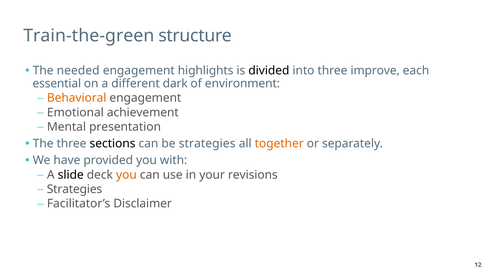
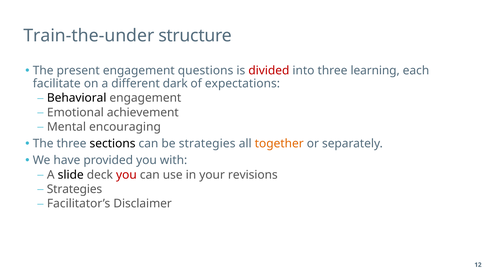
Train-the-green: Train-the-green -> Train-the-under (89, 36)
needed: needed -> present (78, 71)
highlights: highlights -> questions (206, 71)
divided colour: black -> red (269, 71)
improve: improve -> learning (375, 71)
essential: essential -> facilitate (57, 84)
environment: environment -> expectations (242, 84)
Behavioral colour: orange -> black (77, 98)
presentation: presentation -> encouraging (125, 127)
you colour: orange -> red (126, 175)
